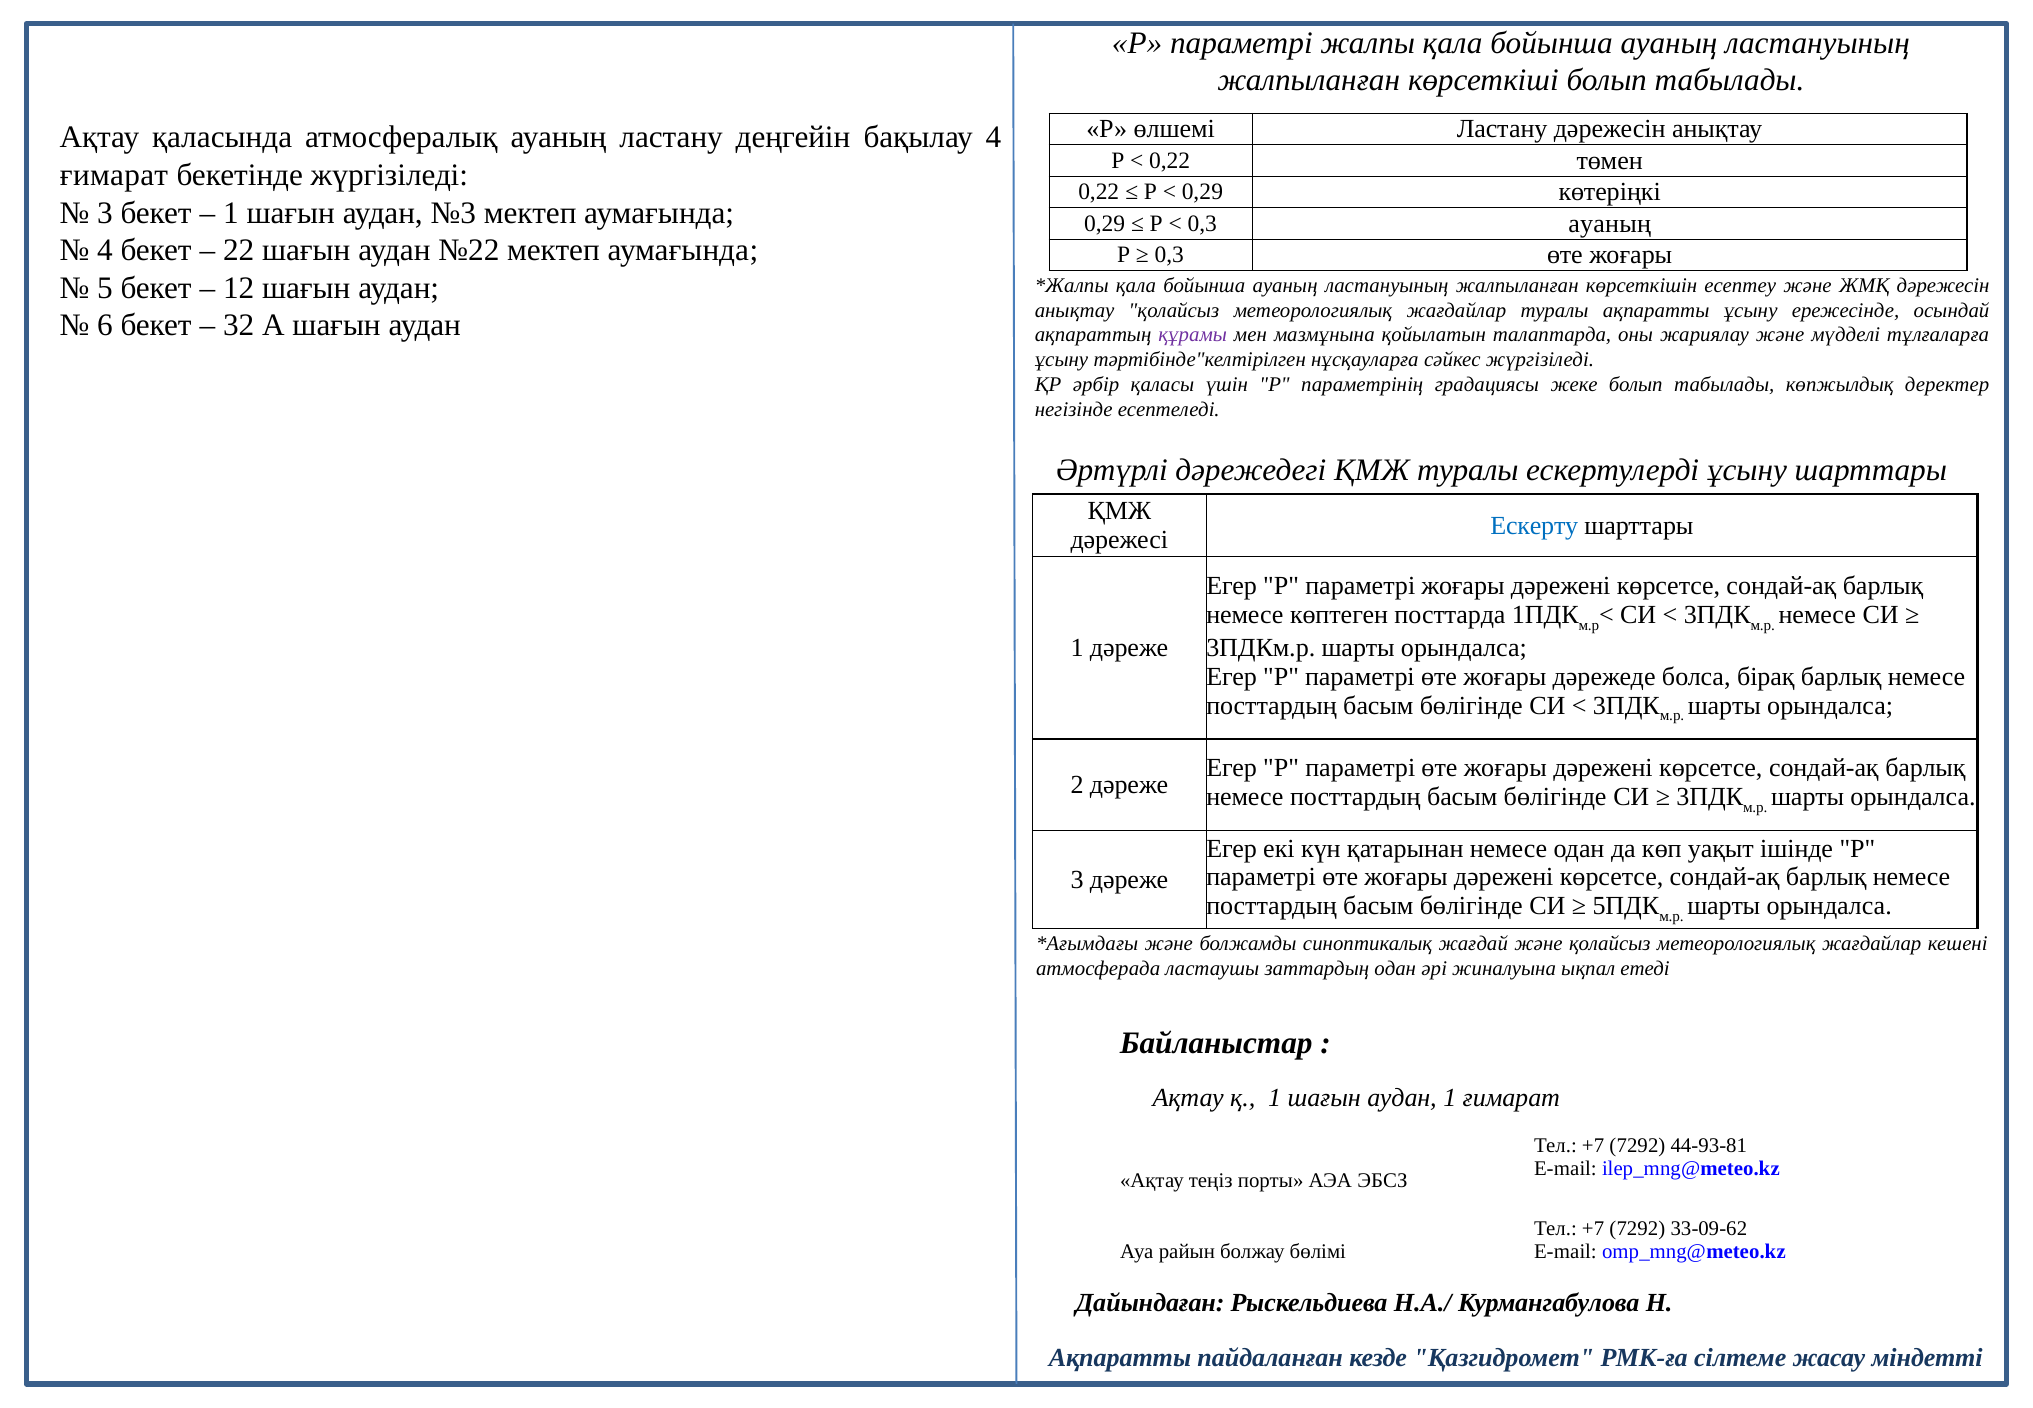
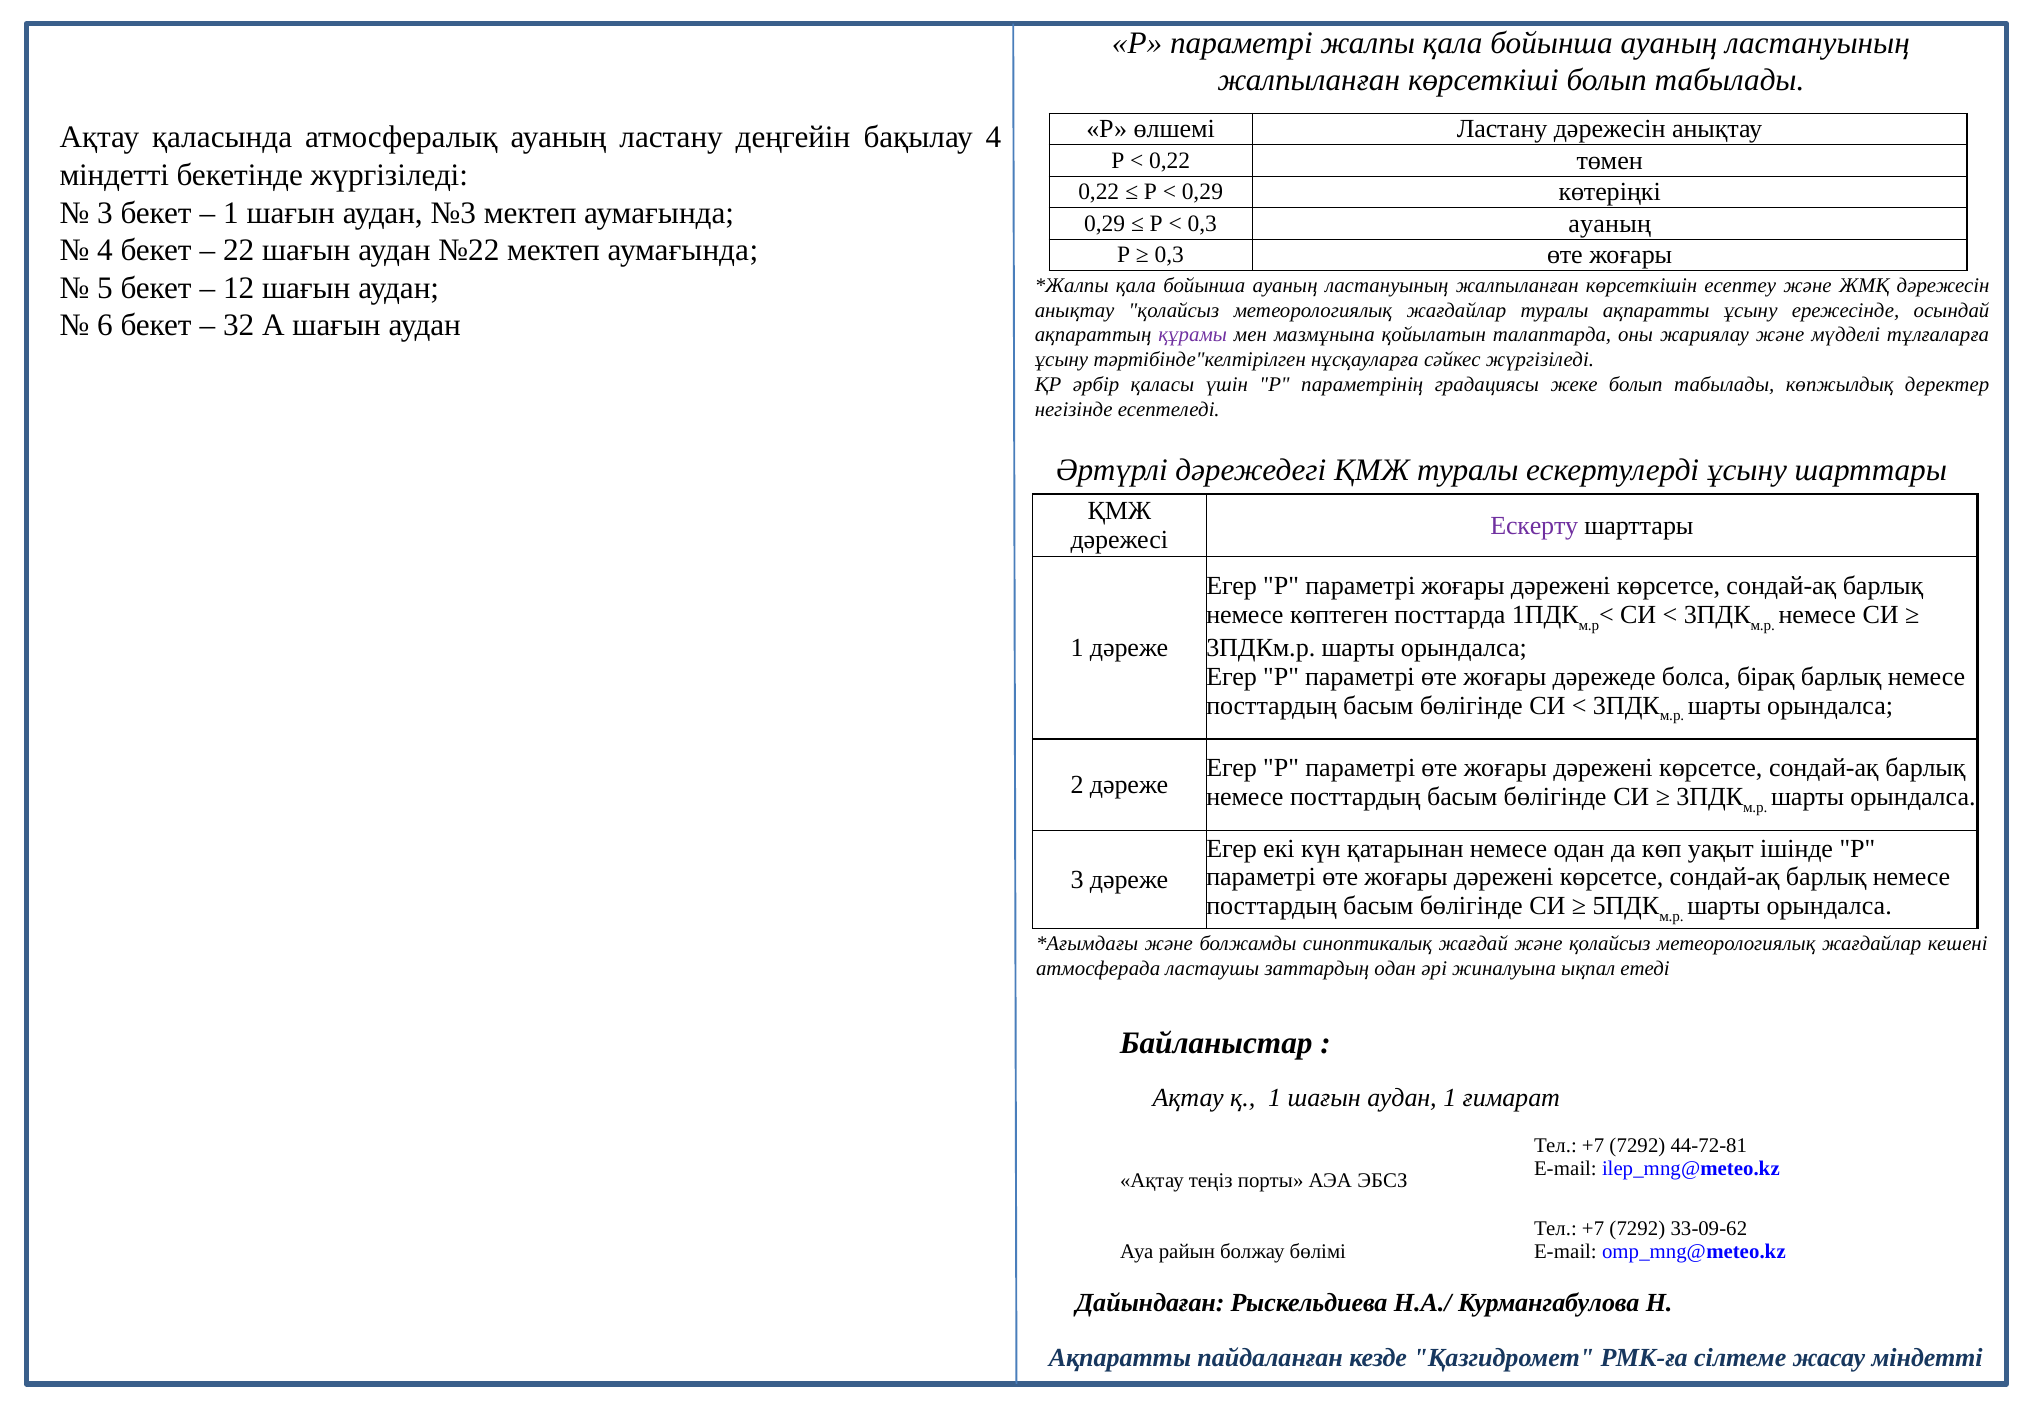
ғимарат: ғимарат -> міндетті (114, 175)
Ескерту colour: blue -> purple (1534, 525)
44-93-81: 44-93-81 -> 44-72-81 (1709, 1146)
